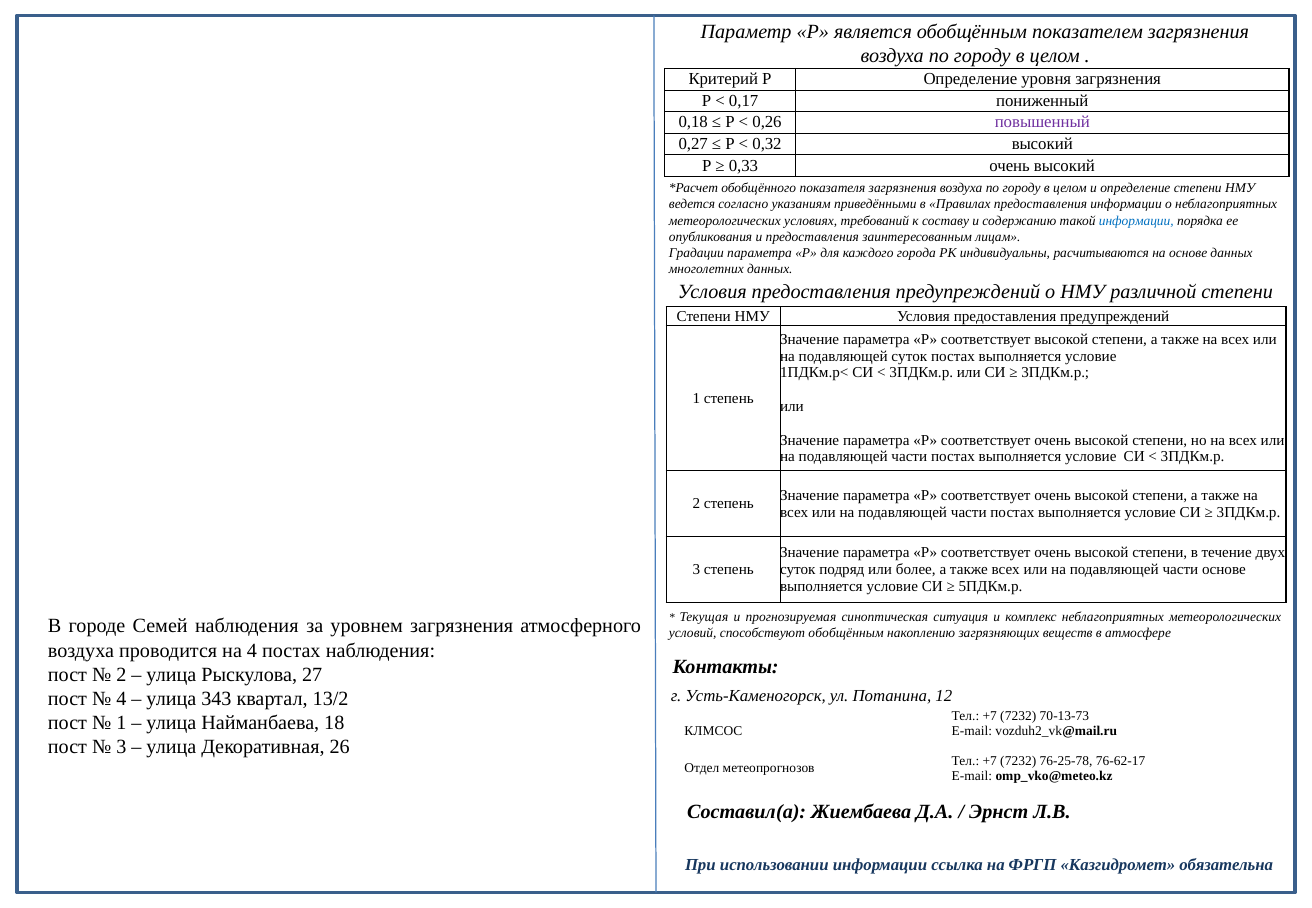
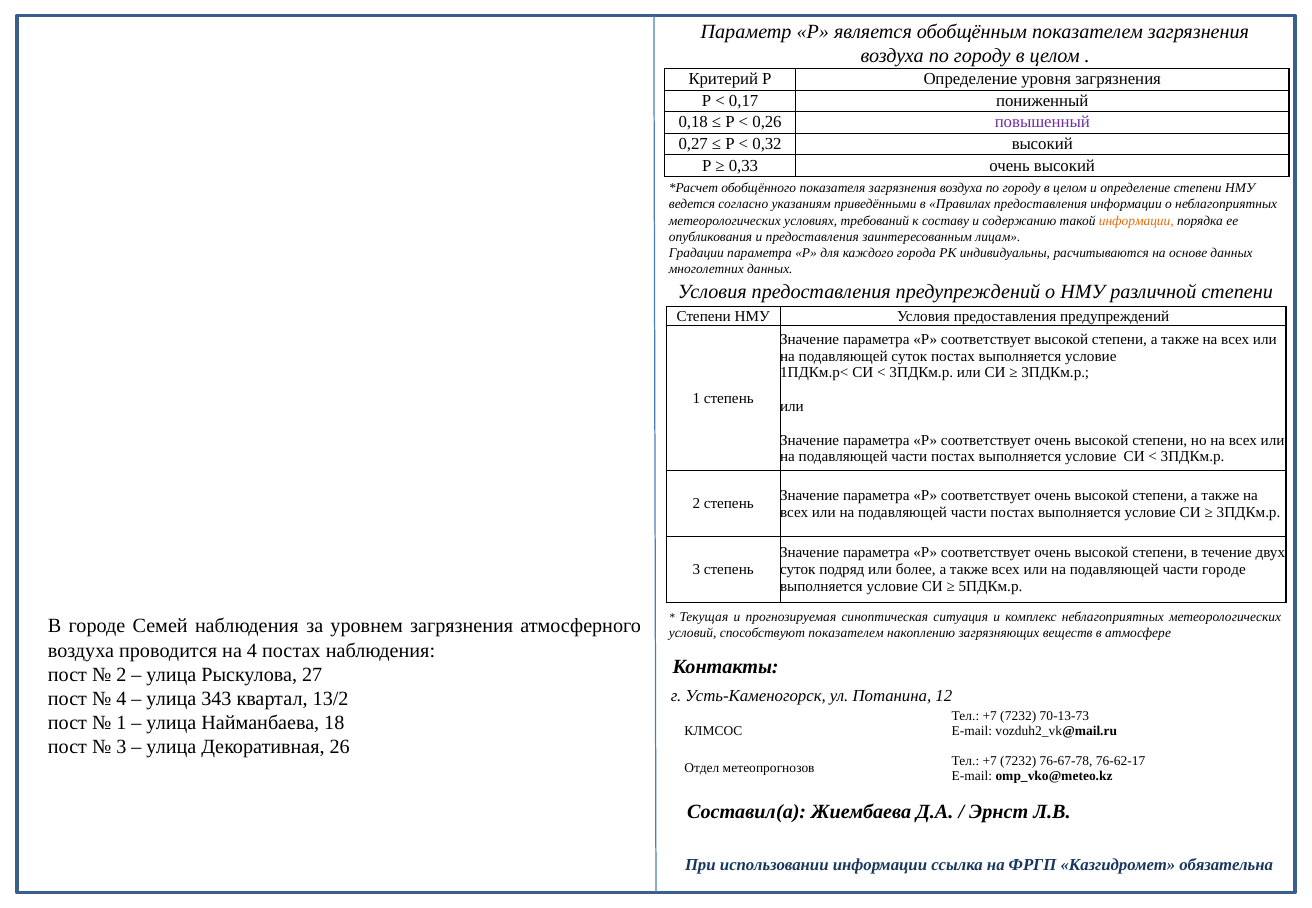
информации colour: blue -> orange (1136, 221)
части основе: основе -> городе (1224, 570)
способствуют обобщённым: обобщённым -> показателем (846, 633)
76-25-78: 76-25-78 -> 76-67-78 (1066, 761)
